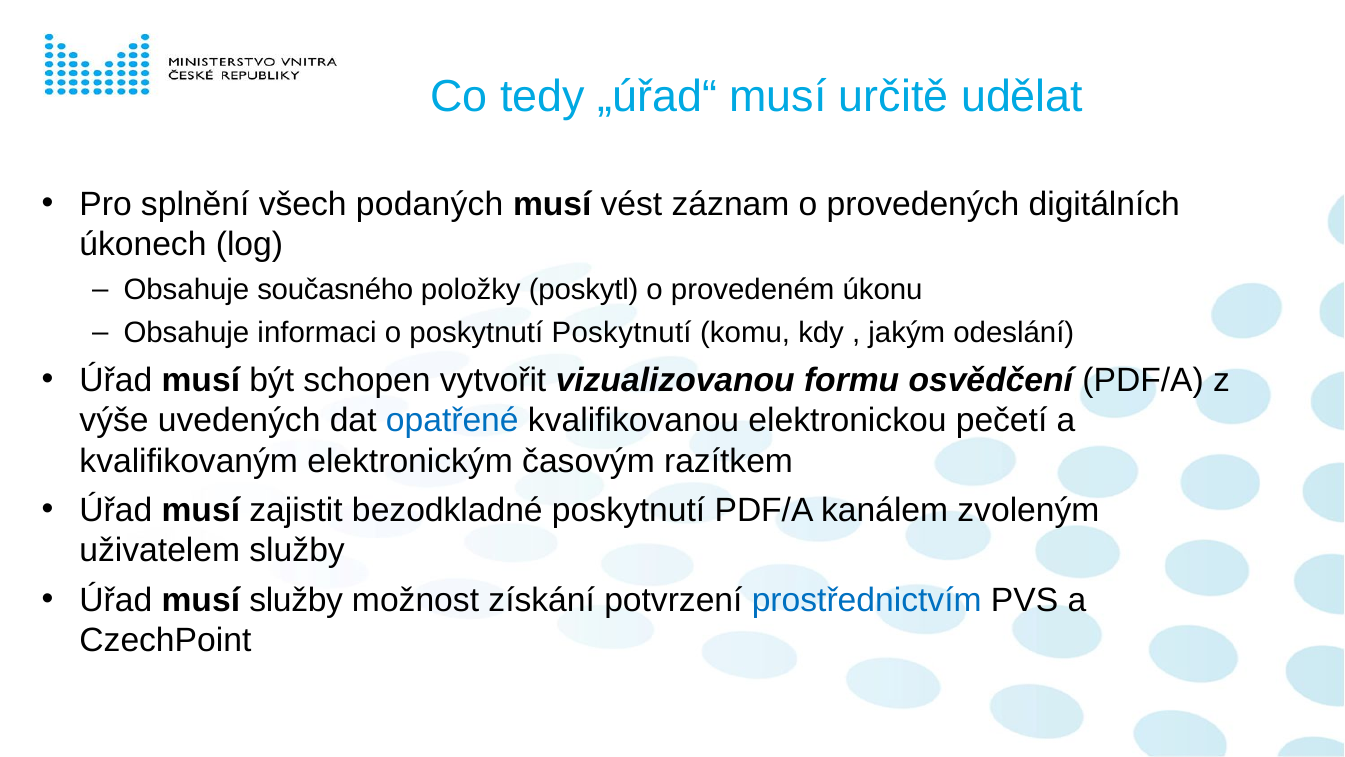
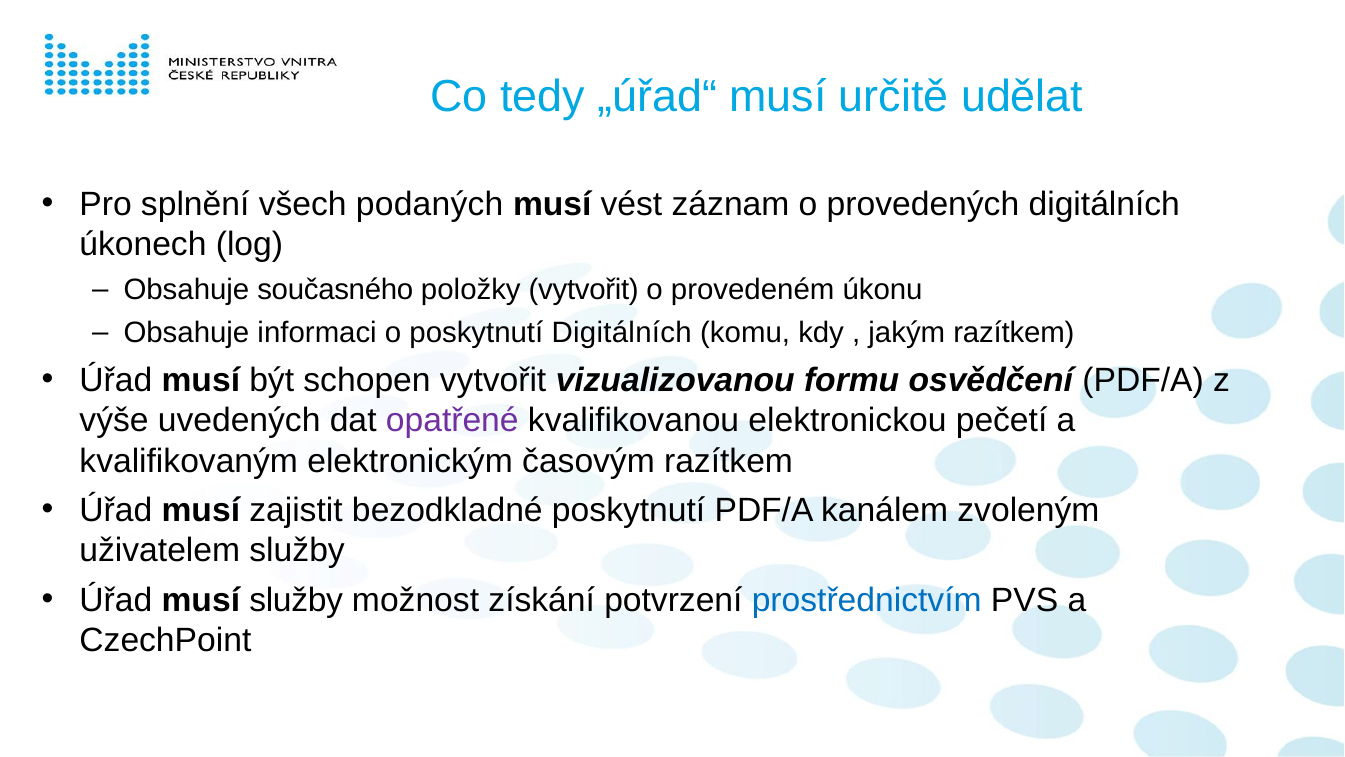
položky poskytl: poskytl -> vytvořit (584, 290)
poskytnutí Poskytnutí: Poskytnutí -> Digitálních (622, 333)
jakým odeslání: odeslání -> razítkem (1014, 333)
opatřené colour: blue -> purple (452, 420)
